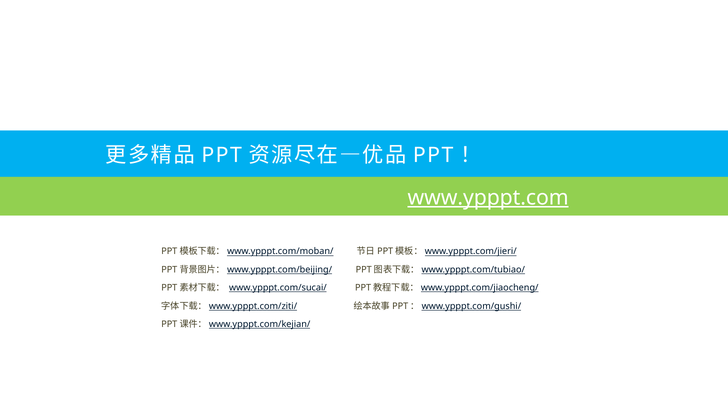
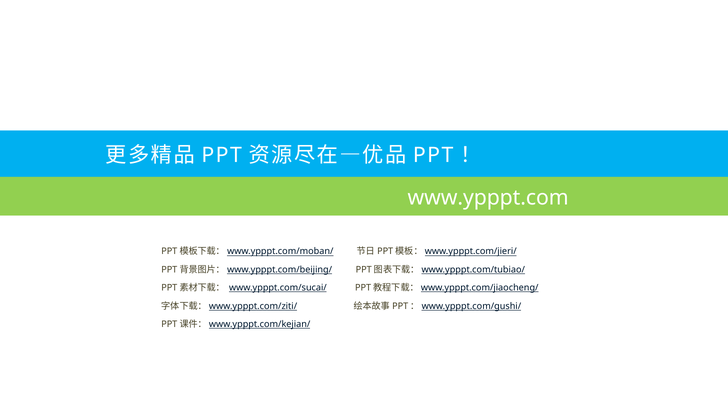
www.ypppt.com underline: present -> none (488, 197)
